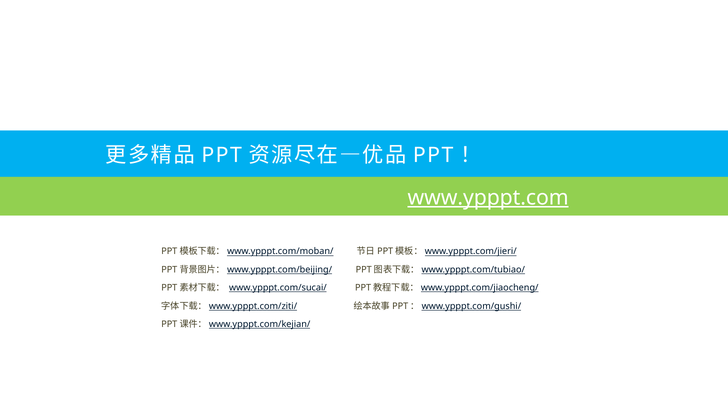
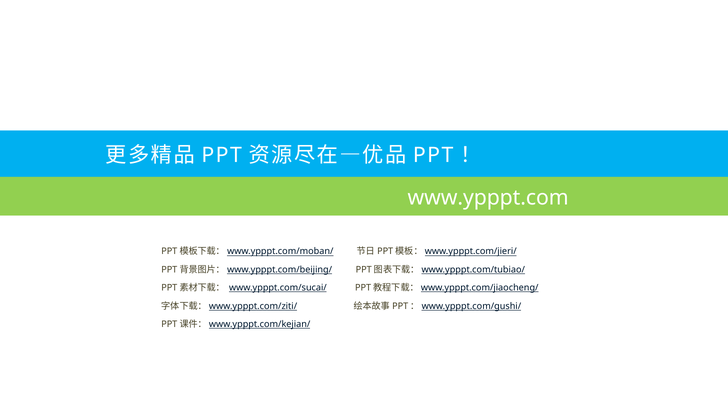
www.ypppt.com underline: present -> none (488, 197)
